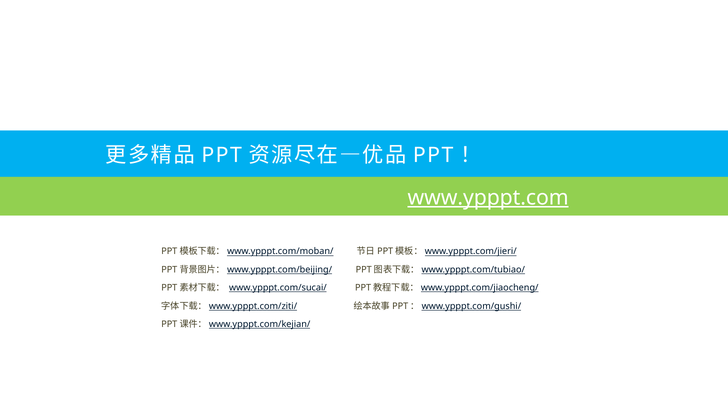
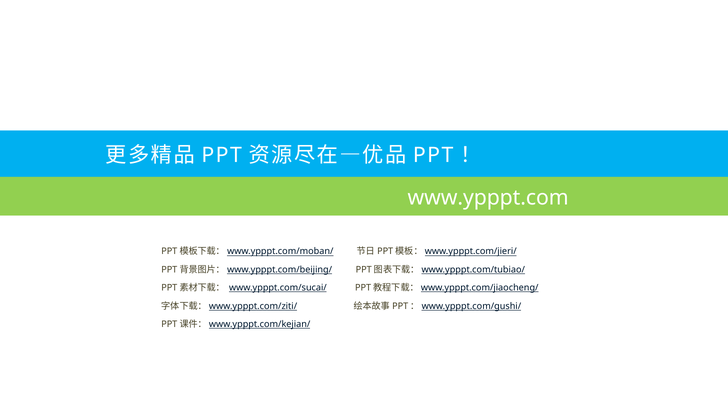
www.ypppt.com underline: present -> none (488, 197)
